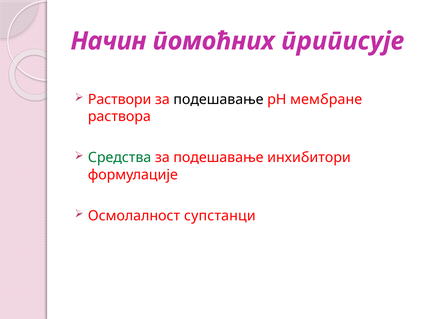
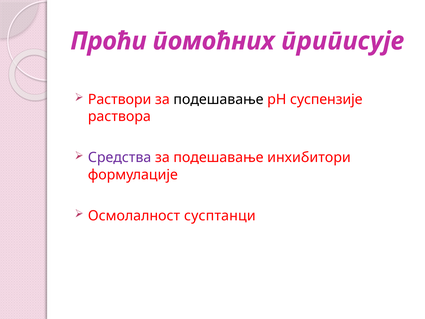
Начин: Начин -> Проћи (109, 41)
мембране: мембране -> суспензије (326, 99)
Средства colour: green -> purple (120, 158)
супстанци: супстанци -> сусптанци (220, 216)
